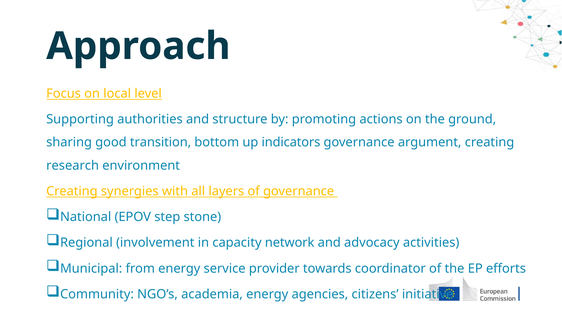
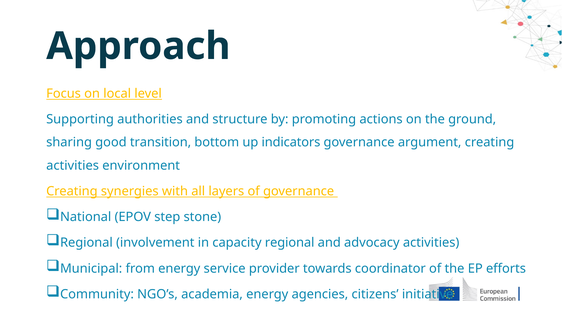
research: research -> activities (73, 166)
capacity network: network -> regional (290, 243)
